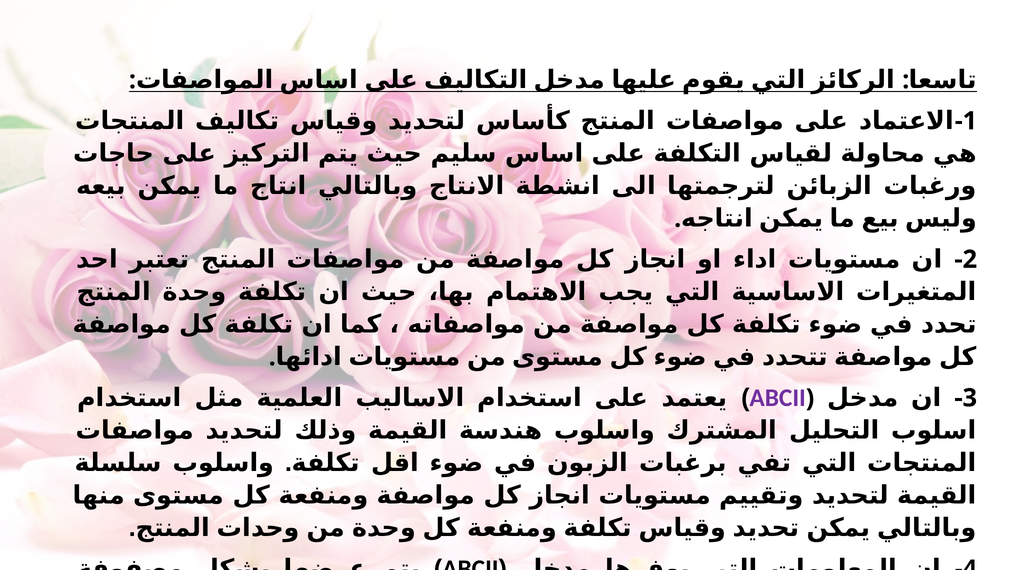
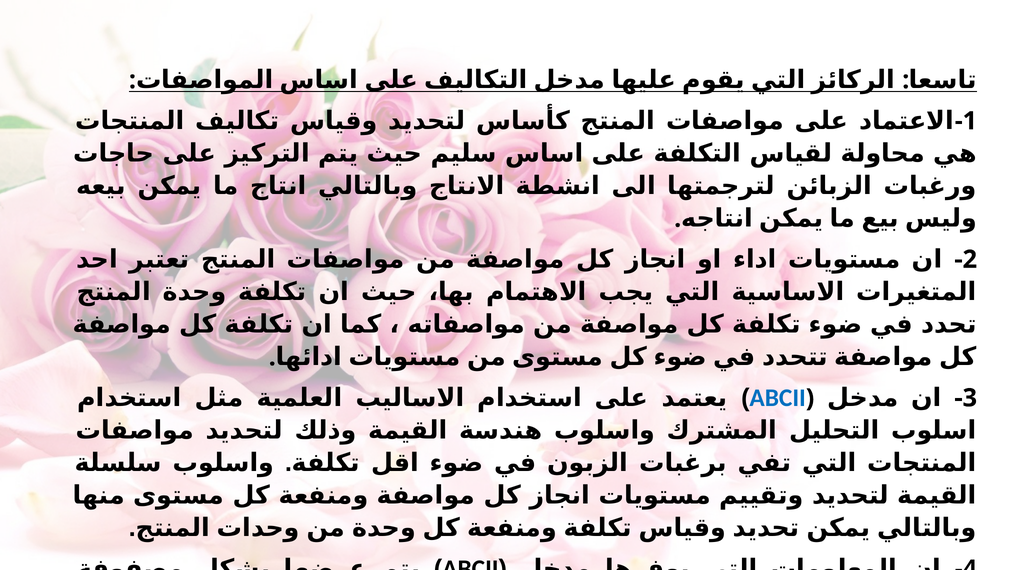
ABCII colour: purple -> blue (778, 398)
